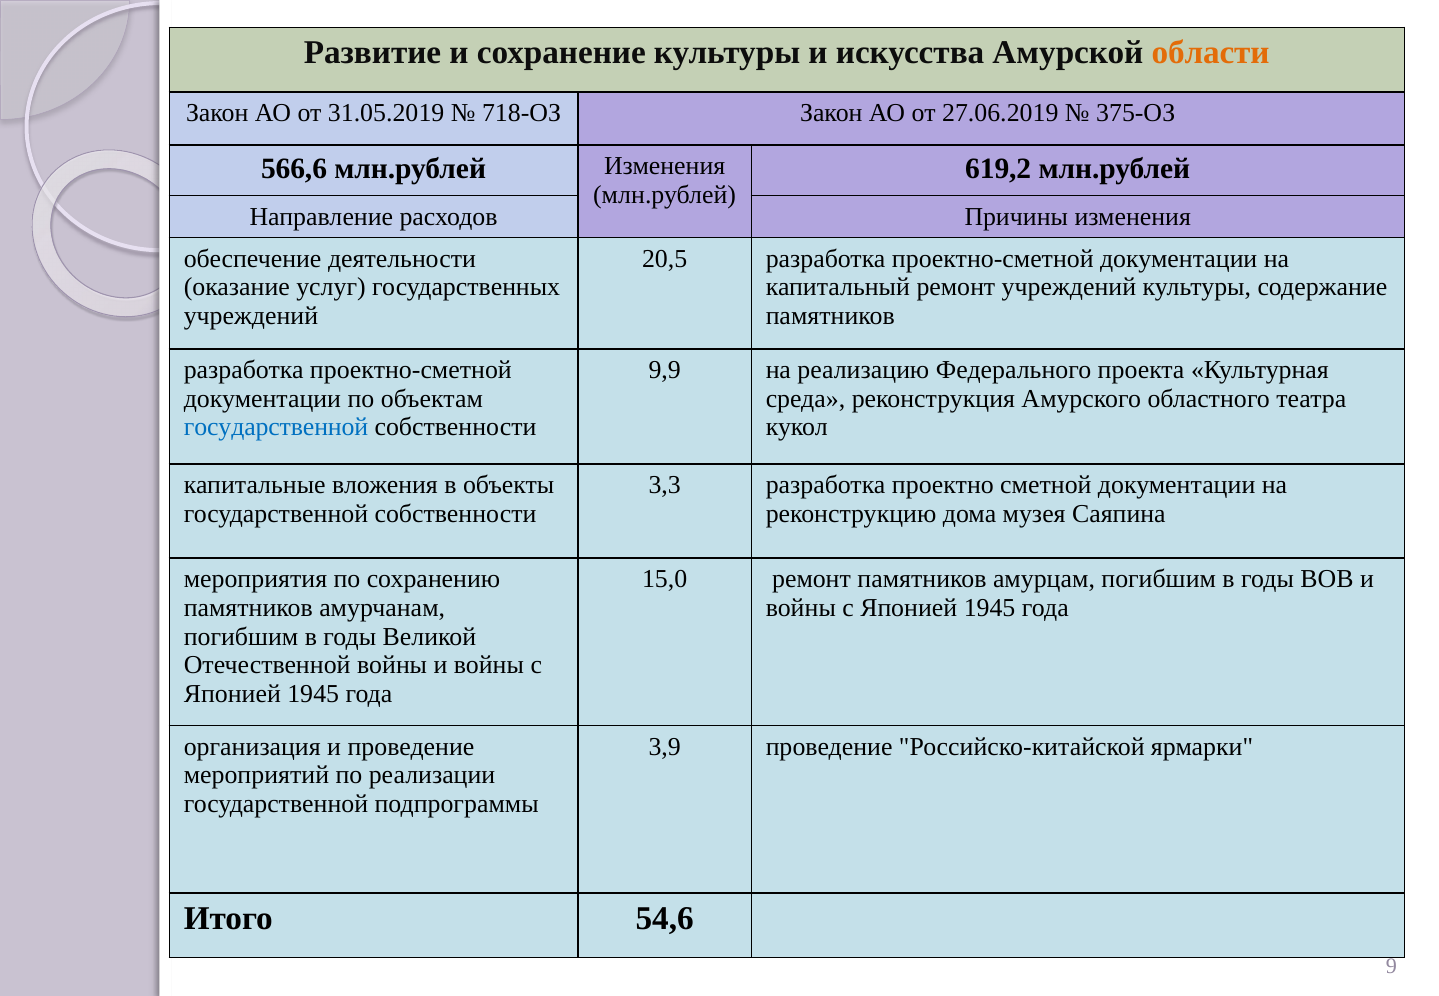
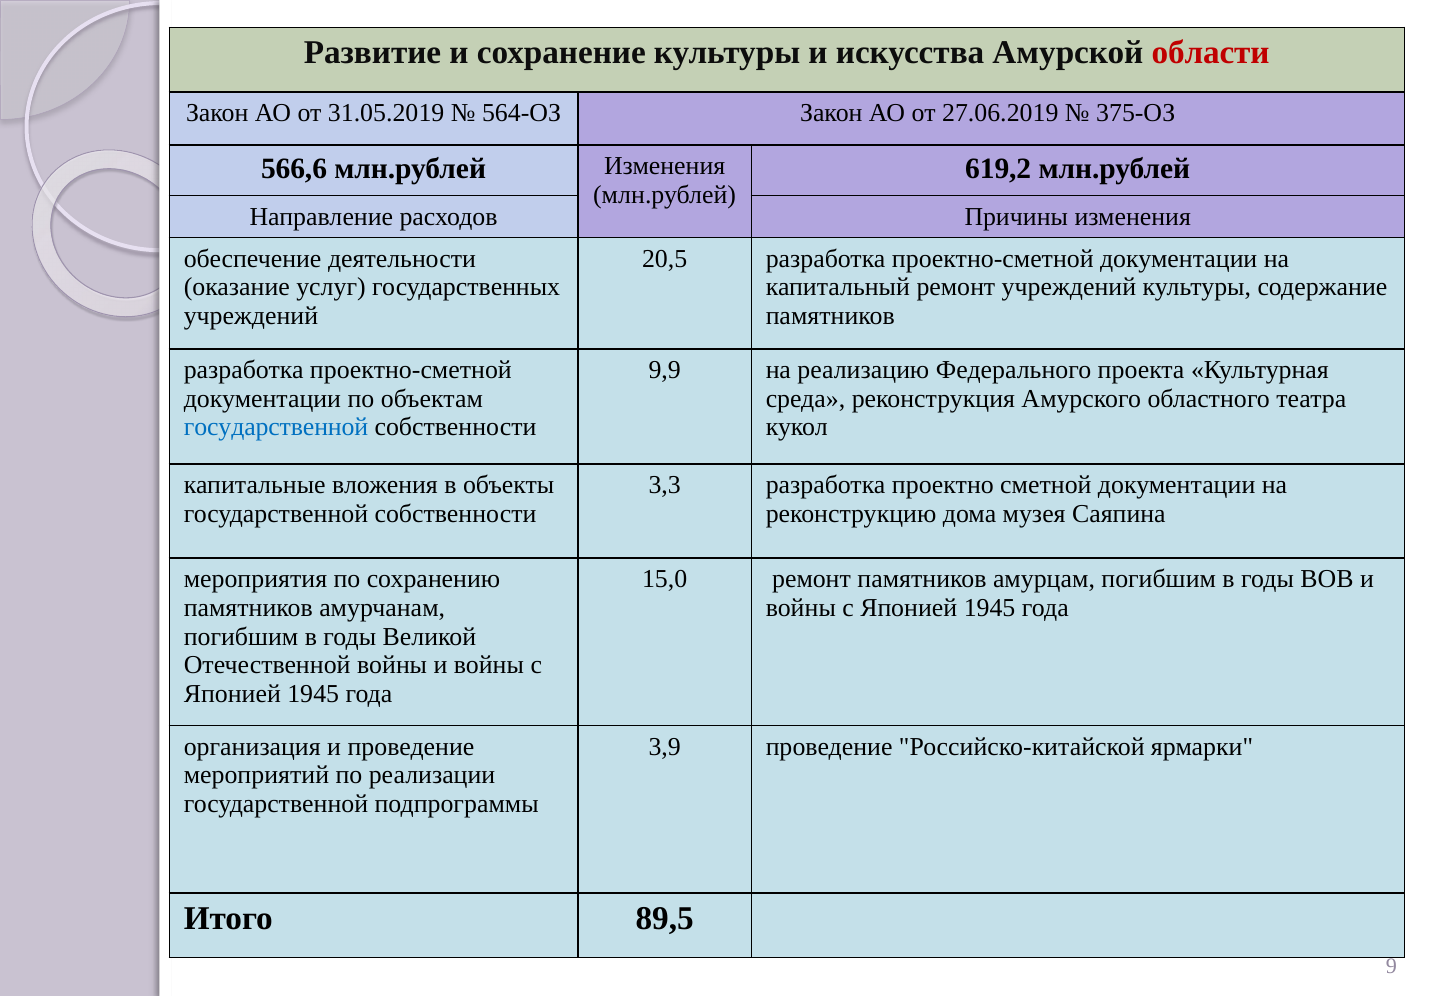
области colour: orange -> red (1211, 53)
718-ОЗ: 718-ОЗ -> 564-ОЗ (522, 113)
54,6: 54,6 -> 89,5 (665, 918)
